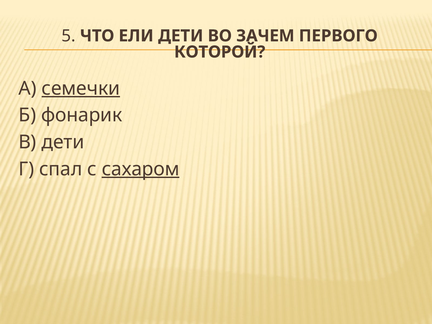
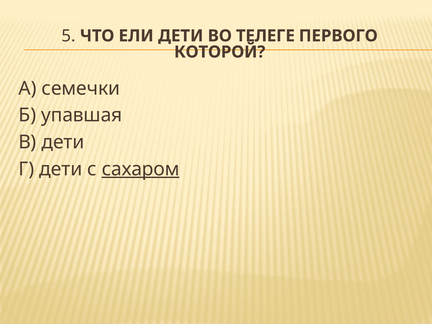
ЗАЧЕМ: ЗАЧЕМ -> ТЕЛЕГЕ (265, 36)
семечки underline: present -> none (81, 88)
фонарик: фонарик -> упавшая (82, 115)
Г спал: спал -> дети (61, 169)
